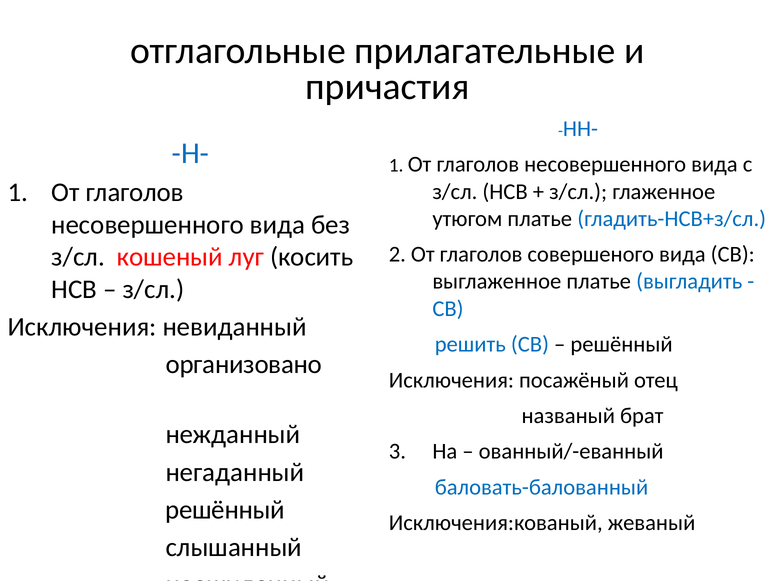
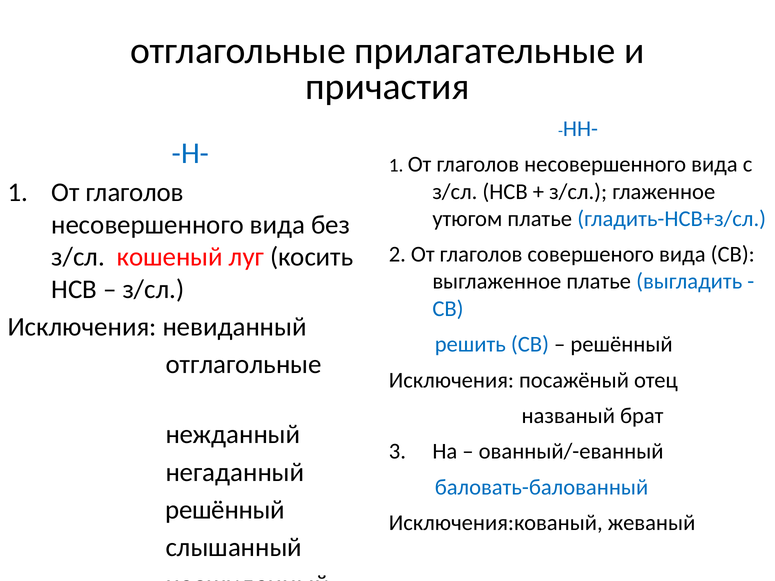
организовано: организовано -> отглагольные (244, 365)
